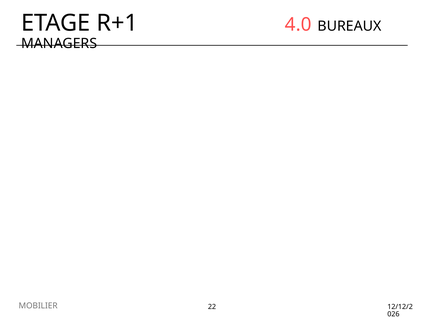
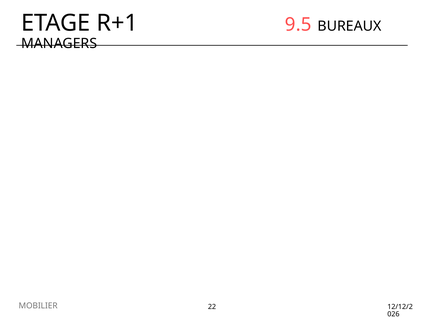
4.0: 4.0 -> 9.5 (298, 24)
